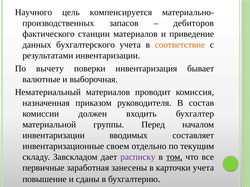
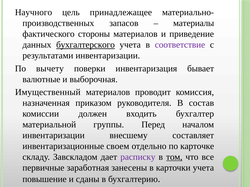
компенсируется: компенсируется -> принадлежащее (121, 12)
дебиторов: дебиторов -> материалы (194, 23)
станции: станции -> стороны (94, 34)
бухгалтерского underline: none -> present (85, 45)
соответствие colour: orange -> purple (180, 45)
Нематериальный: Нематериальный -> Имущественный (48, 92)
вводимых: вводимых -> внесшему (129, 136)
текущим: текущим -> карточке (197, 147)
